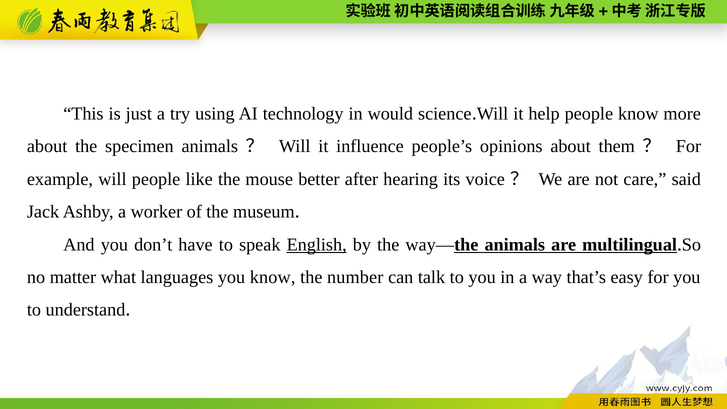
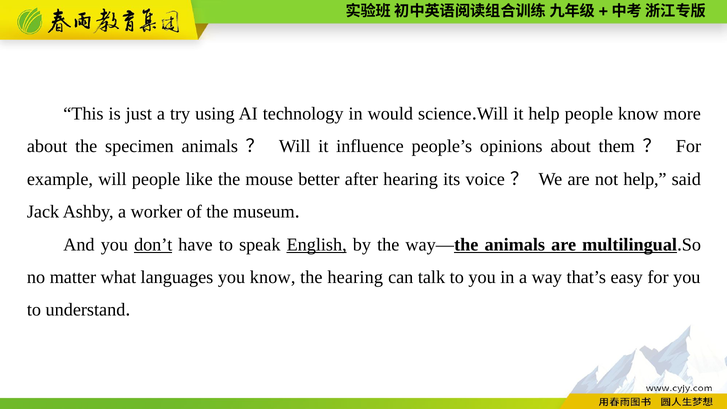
not care: care -> help (645, 179)
don’t underline: none -> present (153, 245)
the number: number -> hearing (355, 277)
